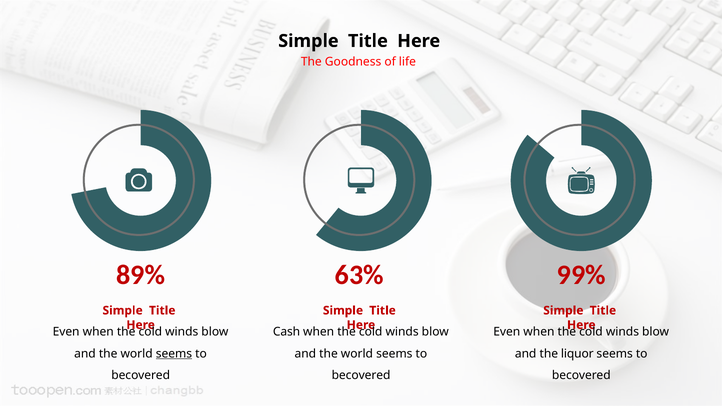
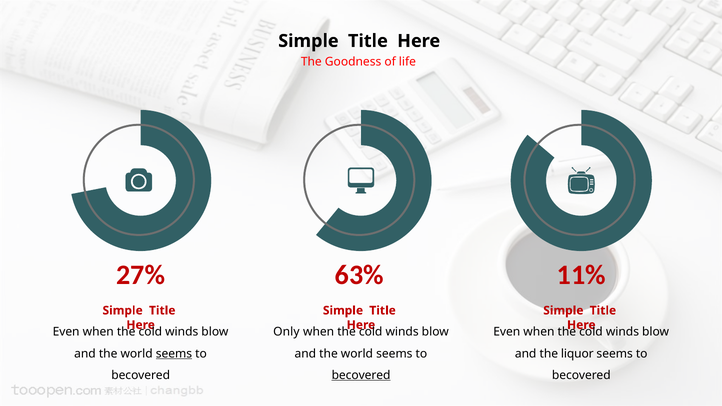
89%: 89% -> 27% (141, 275)
99%: 99% -> 11% (581, 275)
Cash: Cash -> Only (286, 332)
becovered underline: none -> present (361, 375)
